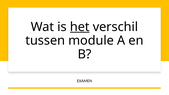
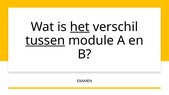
tussen underline: none -> present (45, 41)
